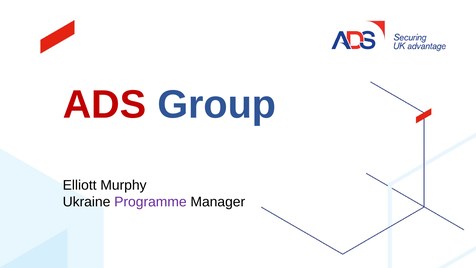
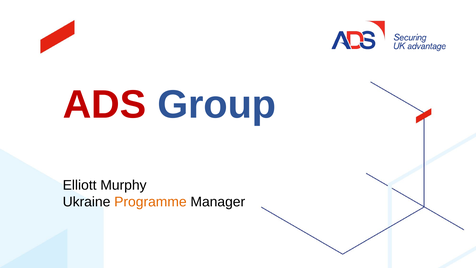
Programme colour: purple -> orange (150, 202)
